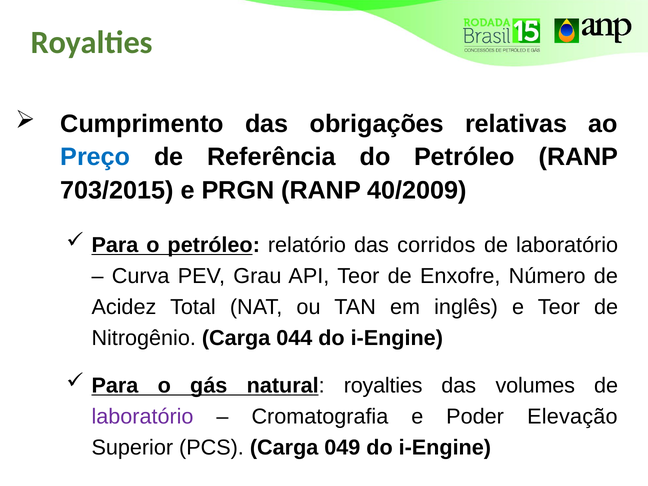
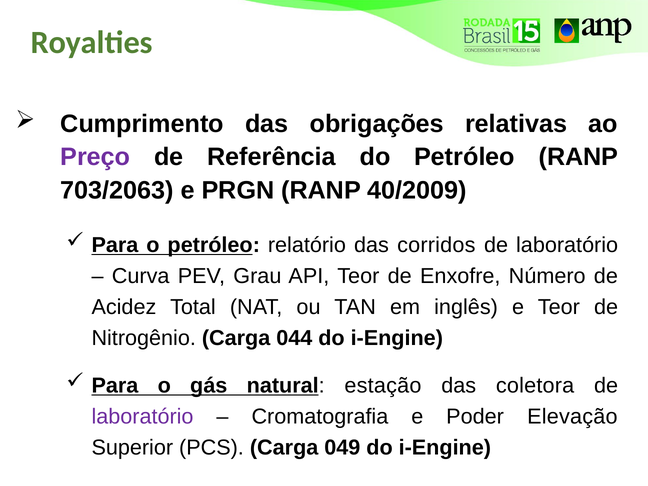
Preço colour: blue -> purple (95, 157)
703/2015: 703/2015 -> 703/2063 (117, 190)
natural royalties: royalties -> estação (383, 386)
volumes: volumes -> coletora (535, 386)
